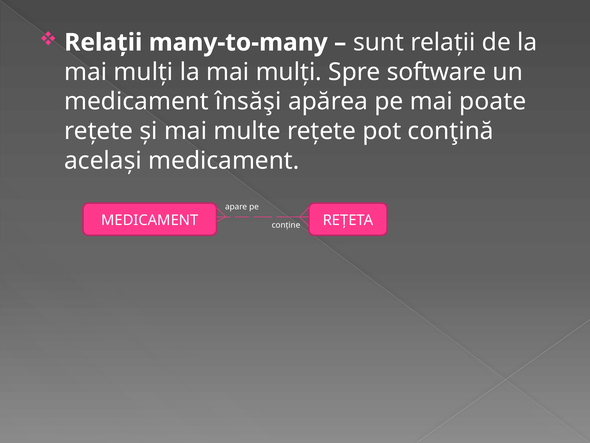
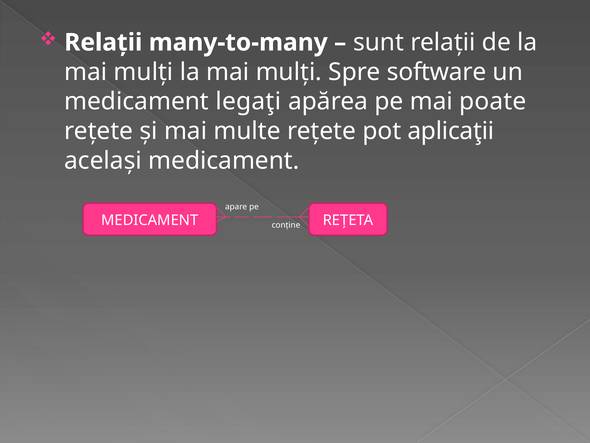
însăşi: însăşi -> legaţi (248, 101)
conţină: conţină -> aplicaţii (451, 131)
